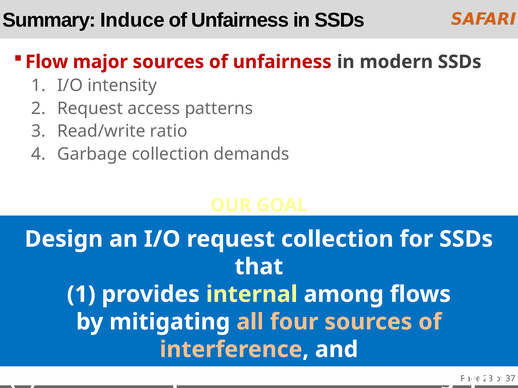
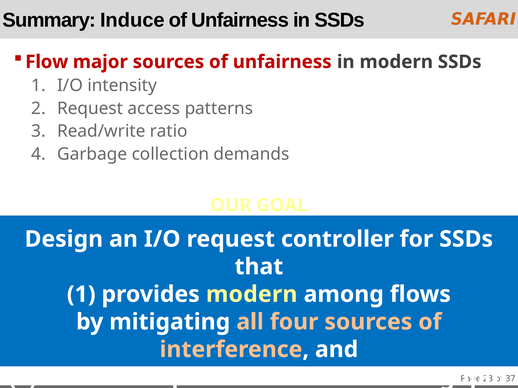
request collection: collection -> controller (337, 239)
provides internal: internal -> modern (252, 295)
